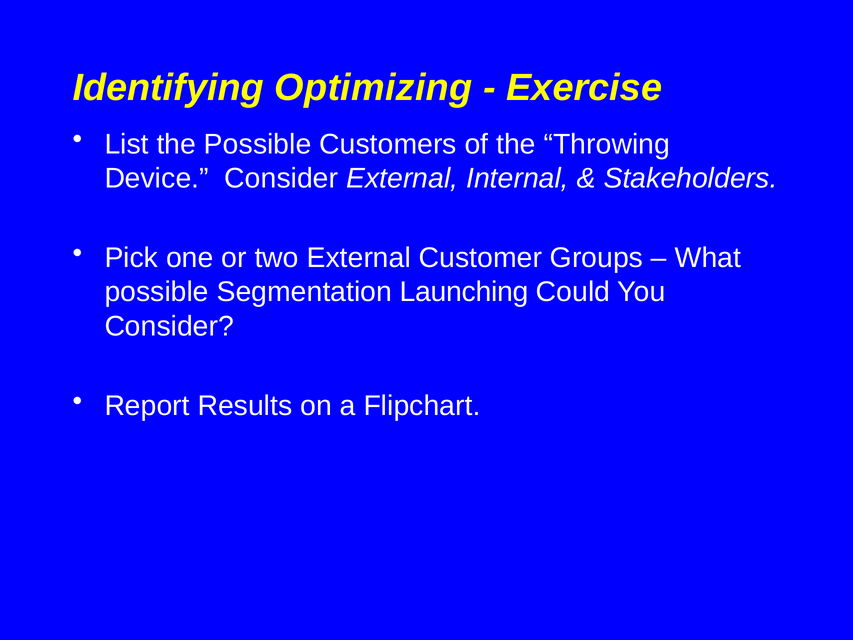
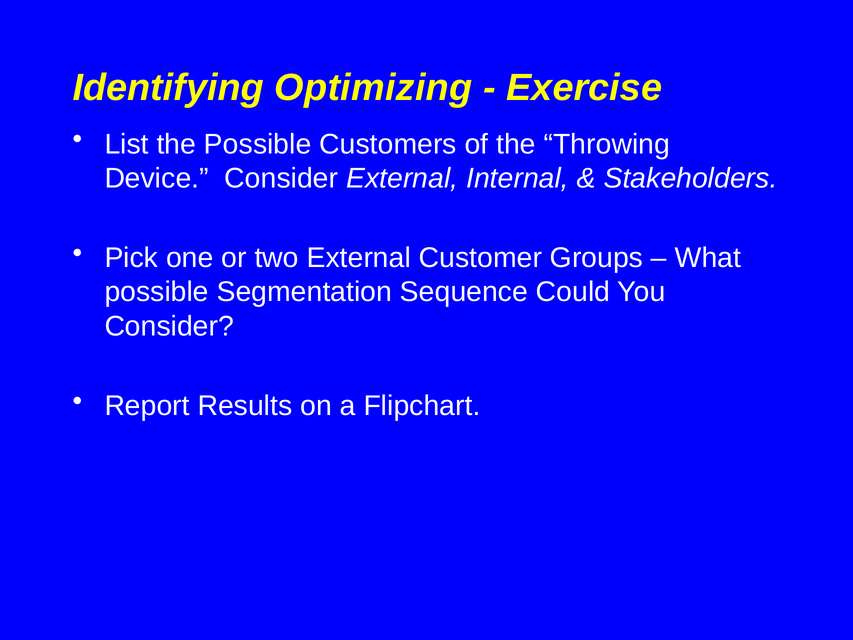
Launching: Launching -> Sequence (464, 292)
